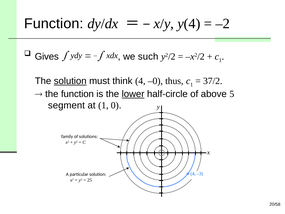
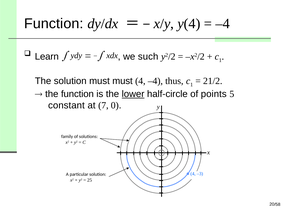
–2: –2 -> –4 (223, 24)
Gives: Gives -> Learn (47, 57)
solution underline: present -> none (70, 81)
must think: think -> must (122, 81)
4 –0: –0 -> –4 (155, 81)
37/2: 37/2 -> 21/2 (213, 81)
above: above -> points (214, 94)
segment: segment -> constant (66, 105)
at 1: 1 -> 7 (103, 105)
